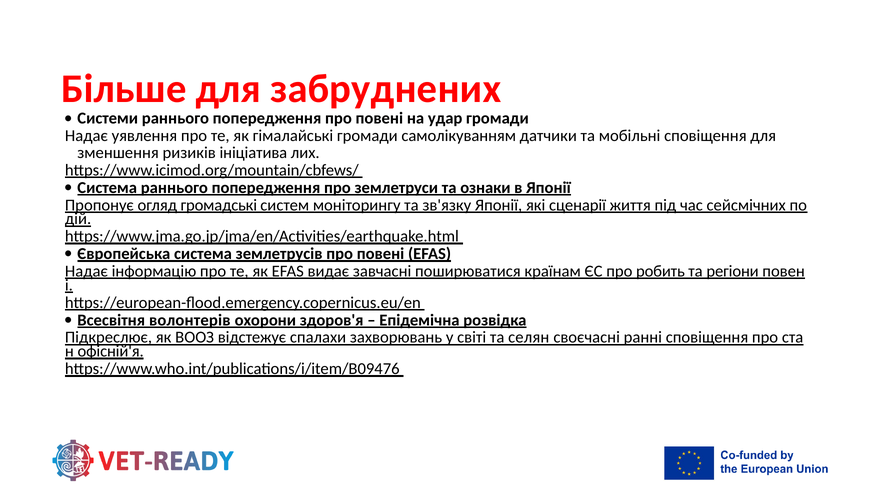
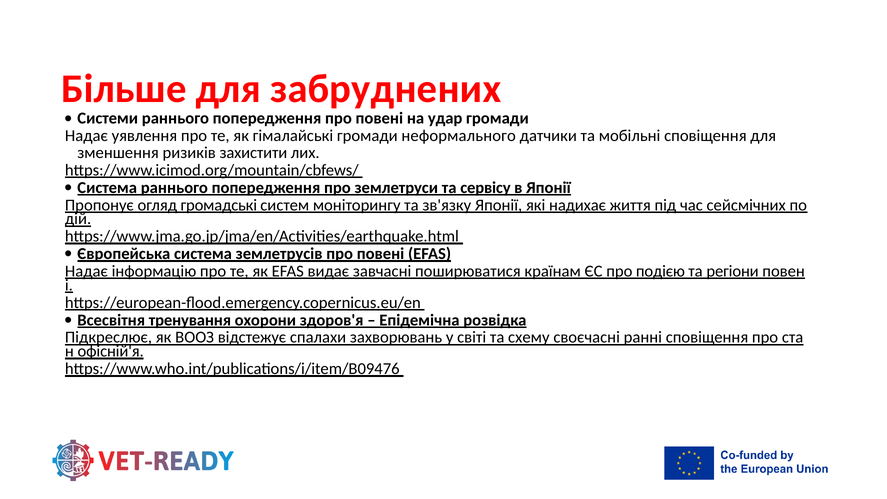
самолікуванням: самолікуванням -> неформального (459, 136)
ініціатива: ініціатива -> захистити (253, 153)
ознаки: ознаки -> сервісу (485, 188)
сценарії: сценарії -> надихає (578, 205)
робить: робить -> подією (660, 271)
волонтерів: волонтерів -> тренування (190, 320)
селян: селян -> схему (529, 337)
